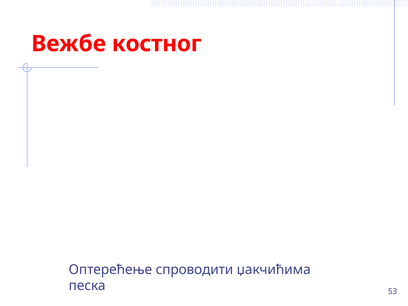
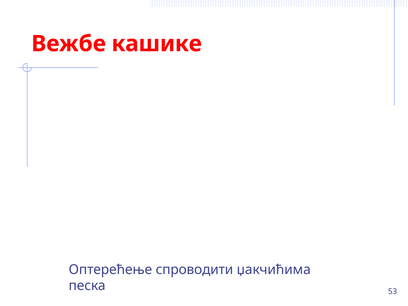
костног: костног -> кашике (157, 44)
